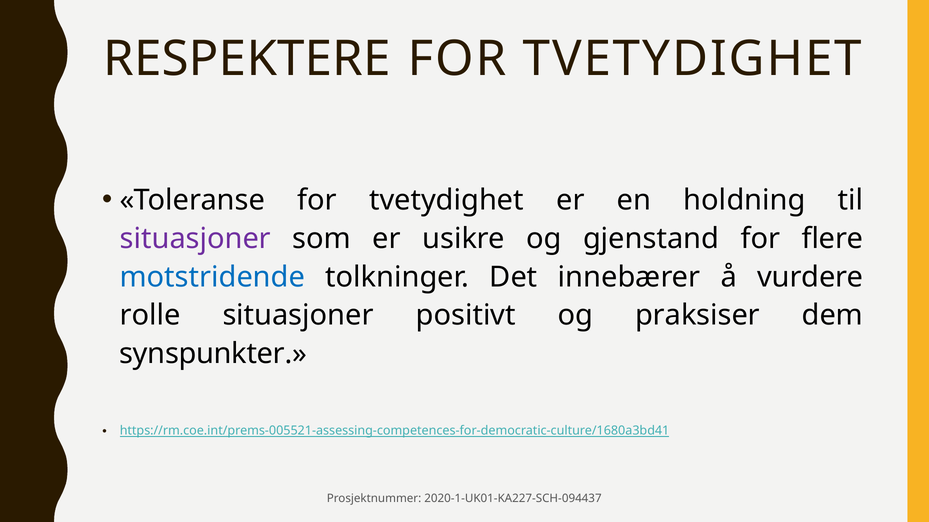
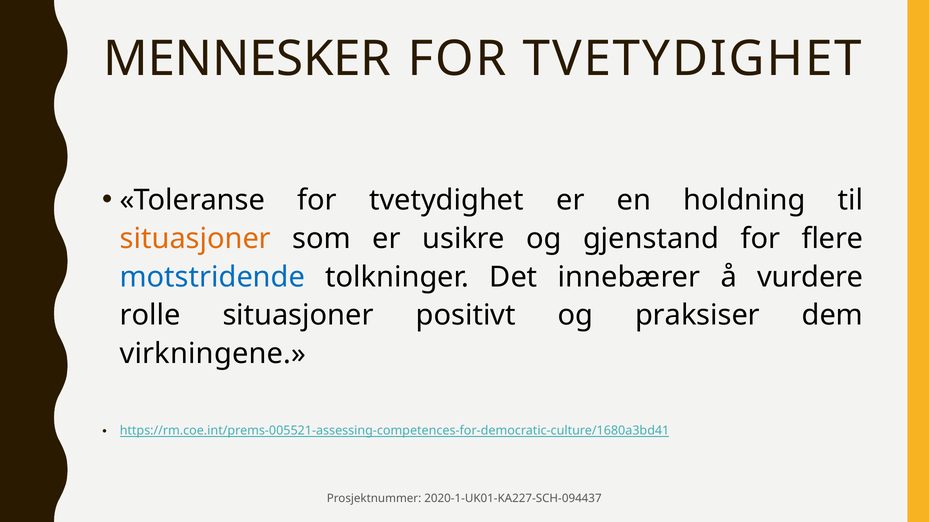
RESPEKTERE: RESPEKTERE -> MENNESKER (247, 59)
situasjoner colour: purple -> orange (195, 239)
synspunkter: synspunkter -> virkningene (213, 354)
